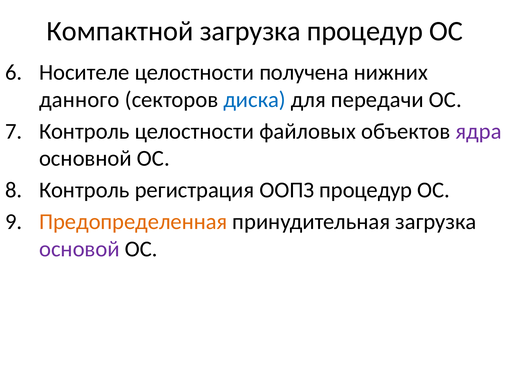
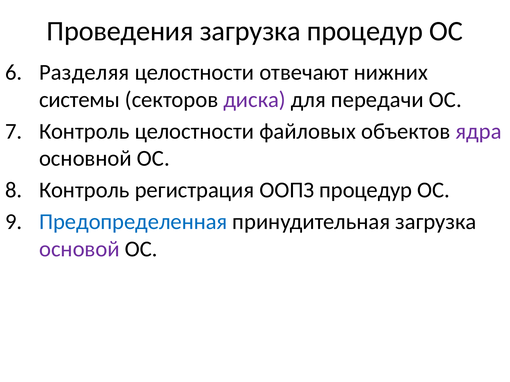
Компактной: Компактной -> Проведения (120, 31)
Носителе: Носителе -> Разделяя (84, 72)
получена: получена -> отвечают (304, 72)
данного: данного -> системы (79, 100)
диска colour: blue -> purple (255, 100)
Предопределенная colour: orange -> blue (133, 222)
